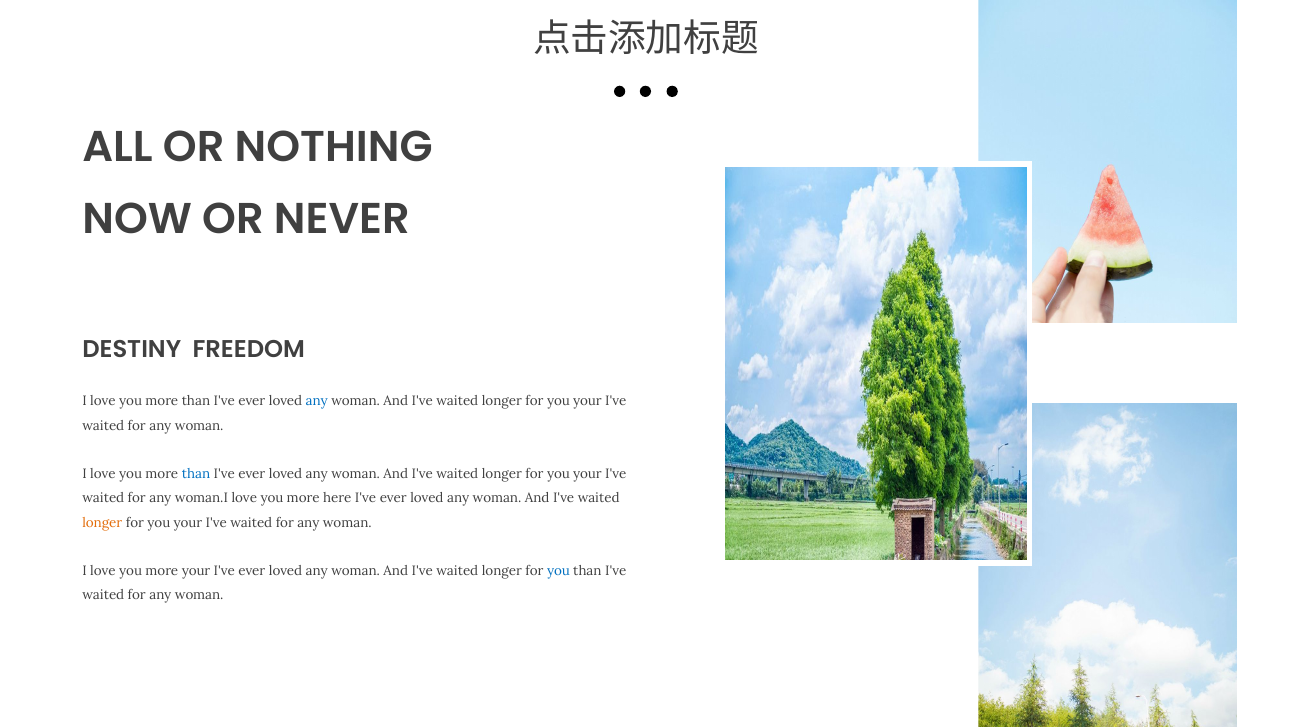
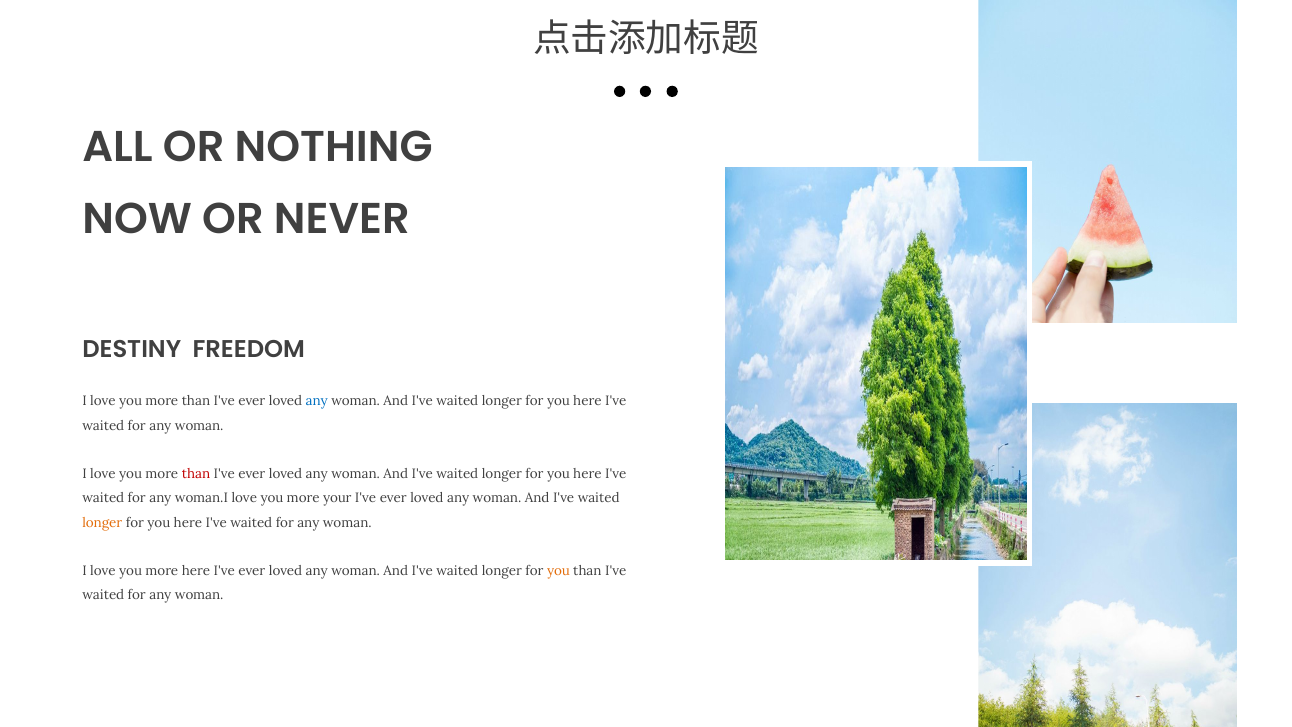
your: your -> here (587, 401)
than colour: blue -> red (196, 474)
your: your -> here (587, 474)
here: here -> your (337, 498)
your: your -> here (188, 522)
more your: your -> here (196, 571)
you colour: blue -> orange (559, 571)
